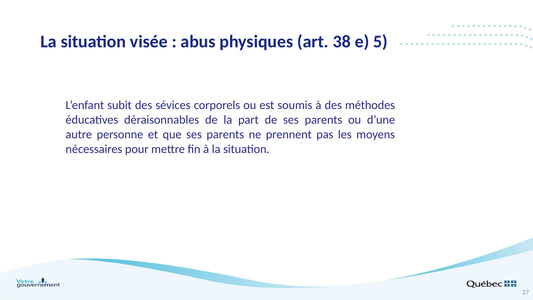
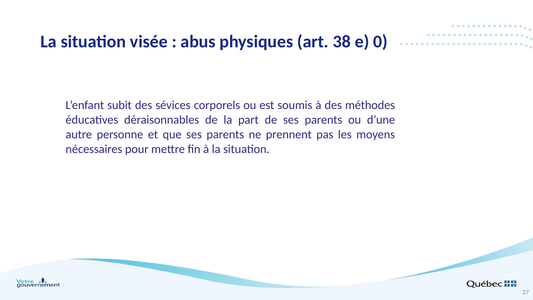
5: 5 -> 0 (381, 42)
